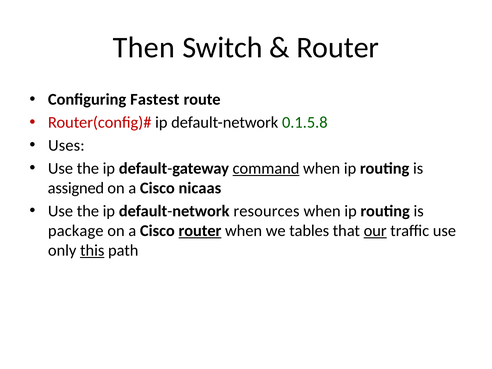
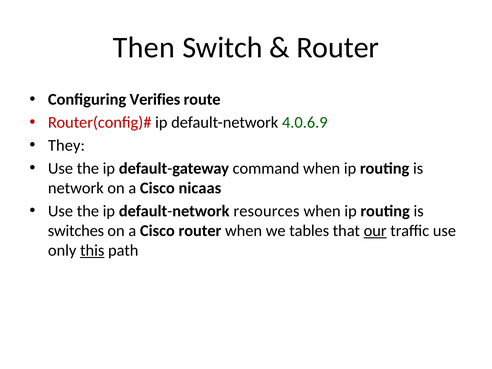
Fastest: Fastest -> Verifies (155, 100)
0.1.5.8: 0.1.5.8 -> 4.0.6.9 (305, 123)
Uses: Uses -> They (66, 145)
command underline: present -> none (266, 168)
assigned: assigned -> network (76, 188)
package: package -> switches (76, 231)
router underline: present -> none (200, 231)
